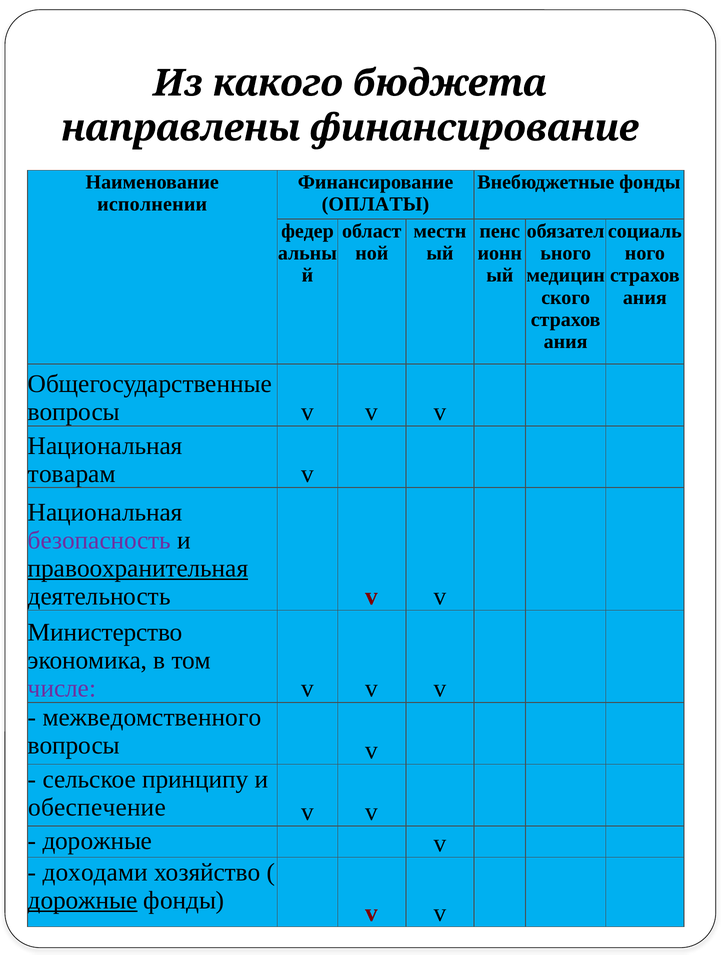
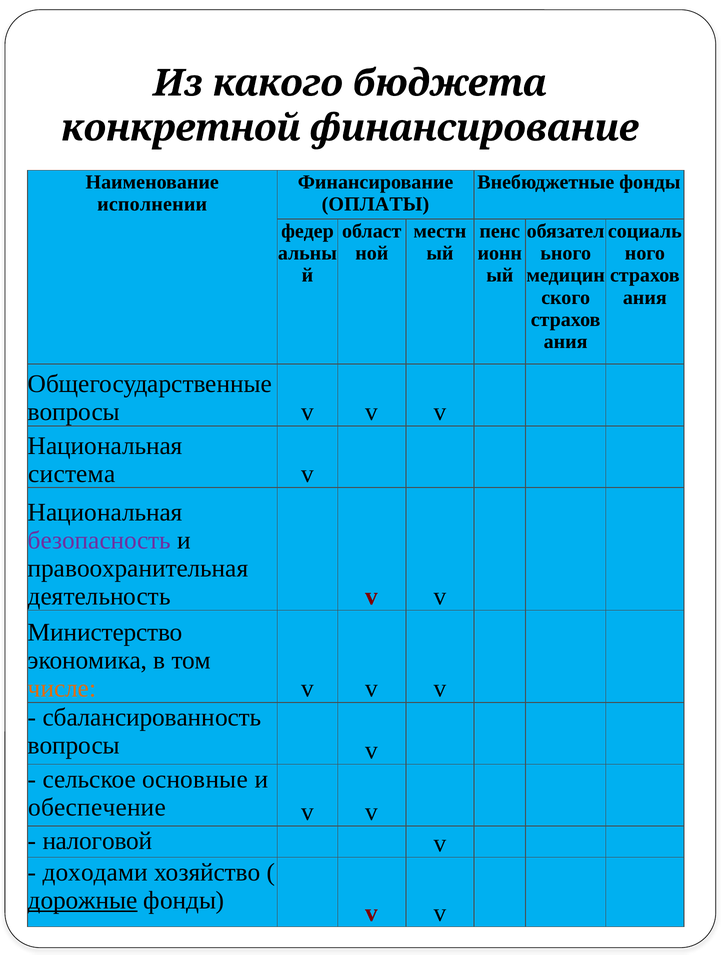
направлены: направлены -> конкретной (181, 128)
товарам: товарам -> система (72, 474)
правоохранительная underline: present -> none (138, 569)
числе colour: purple -> orange (62, 689)
межведомственного: межведомственного -> сбалансированность (152, 718)
принципу: принципу -> основные (195, 780)
дорожные: дорожные -> налоговой (97, 841)
